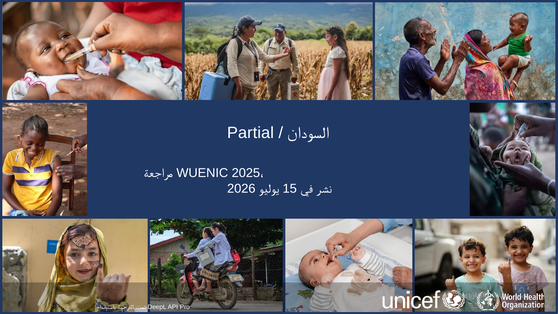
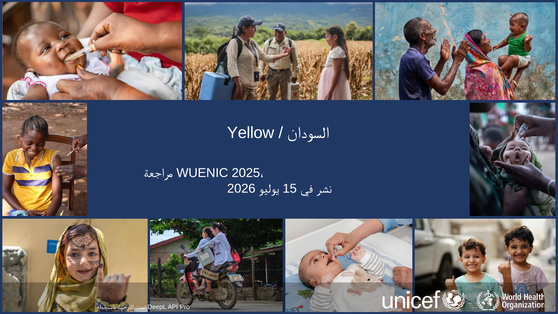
Partial: Partial -> Yellow (251, 133)
